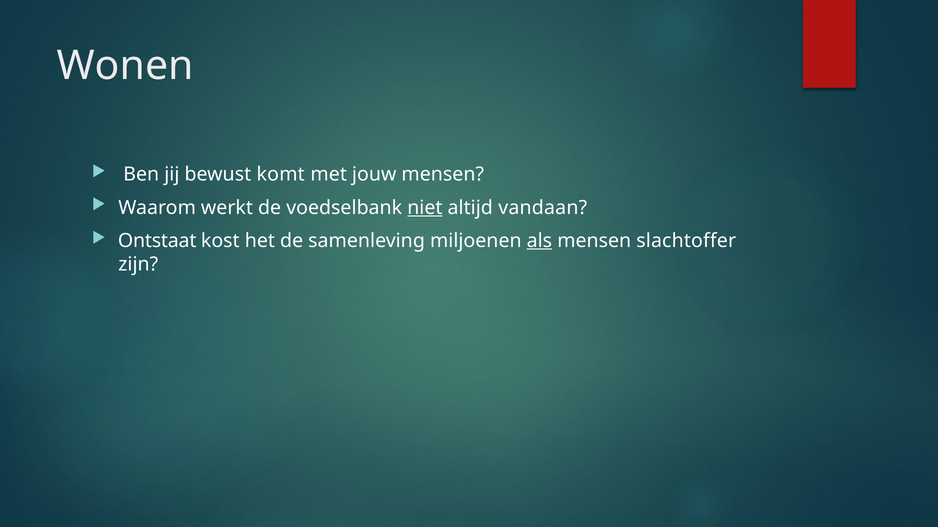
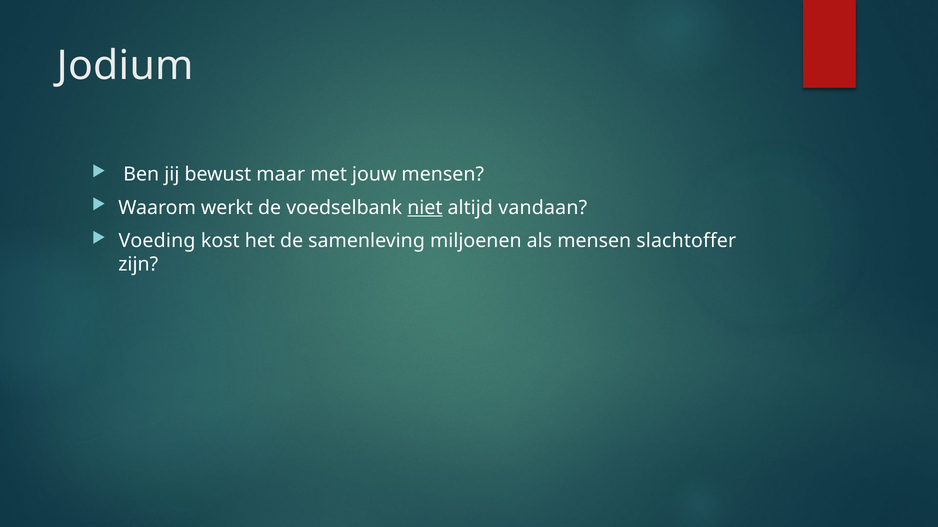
Wonen: Wonen -> Jodium (125, 66)
komt: komt -> maar (281, 175)
Ontstaat: Ontstaat -> Voeding (157, 241)
als underline: present -> none (539, 241)
